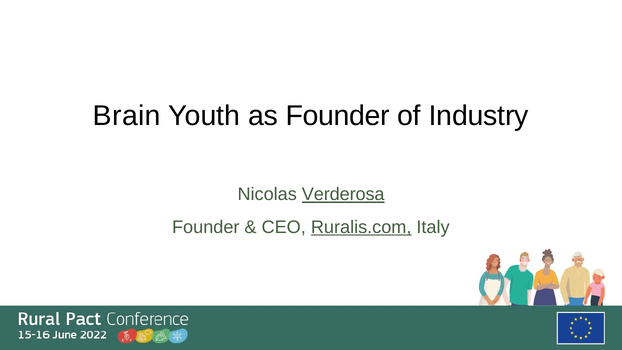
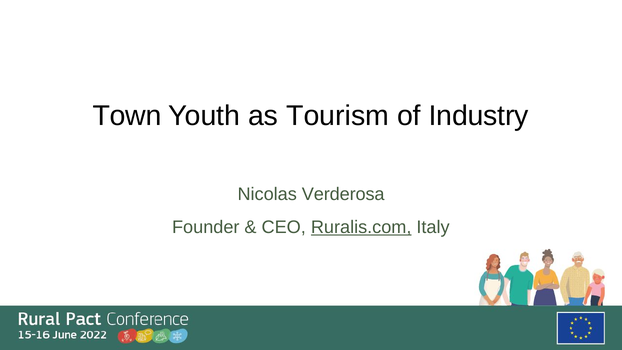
Brain: Brain -> Town (127, 116)
as Founder: Founder -> Tourism (338, 116)
Verderosa underline: present -> none (343, 194)
